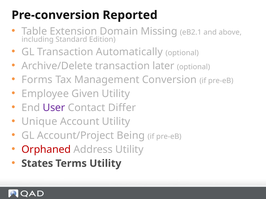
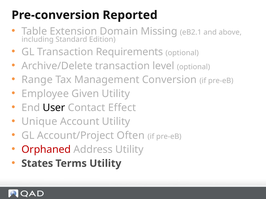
Automatically: Automatically -> Requirements (129, 52)
later: later -> level (163, 66)
Forms: Forms -> Range (37, 80)
User colour: purple -> black (54, 108)
Differ: Differ -> Effect (122, 108)
Being: Being -> Often (131, 136)
